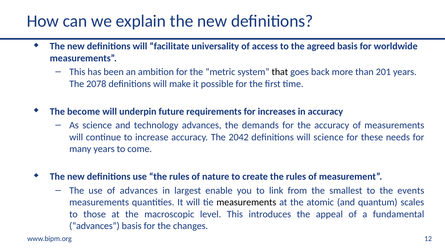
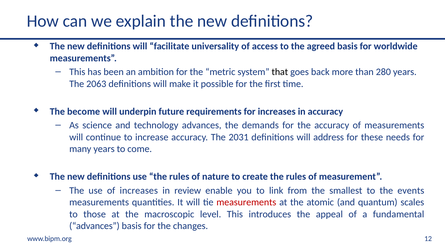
201: 201 -> 280 (383, 72)
2078: 2078 -> 2063 (96, 84)
2042: 2042 -> 2031 (239, 137)
will science: science -> address (329, 137)
of advances: advances -> increases (139, 191)
largest: largest -> review (188, 191)
measurements colour: black -> red (246, 203)
